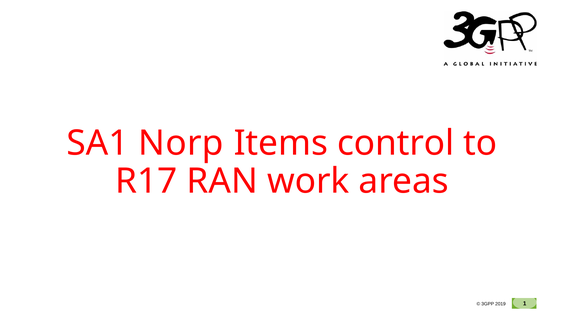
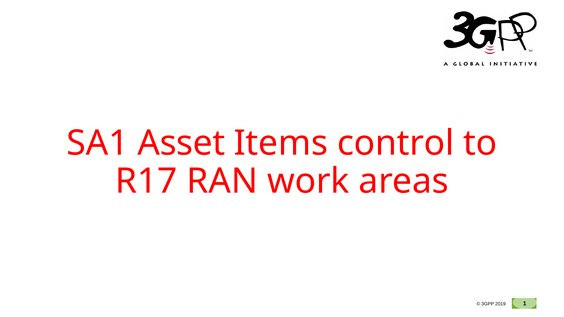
Norp: Norp -> Asset (181, 143)
